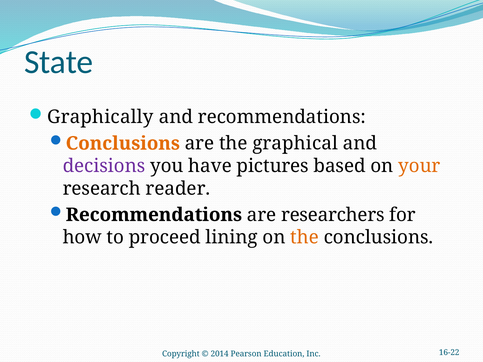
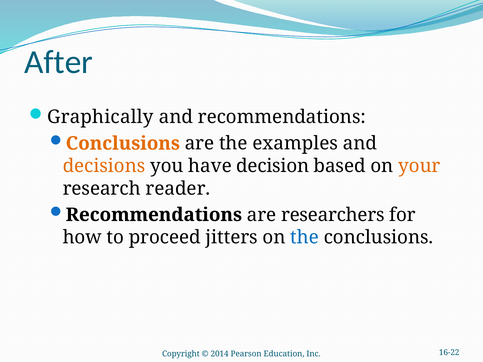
State: State -> After (59, 62)
graphical: graphical -> examples (295, 144)
decisions colour: purple -> orange (104, 166)
pictures: pictures -> decision (273, 166)
lining: lining -> jitters (232, 238)
the colour: orange -> blue (305, 238)
